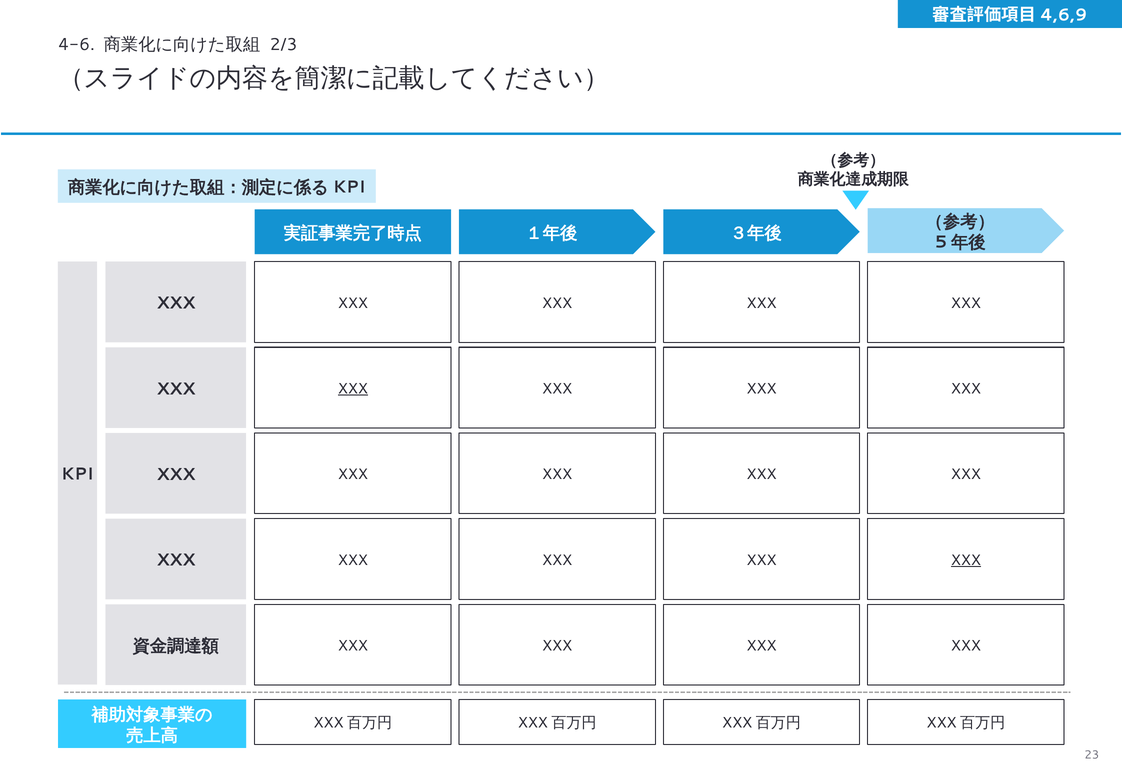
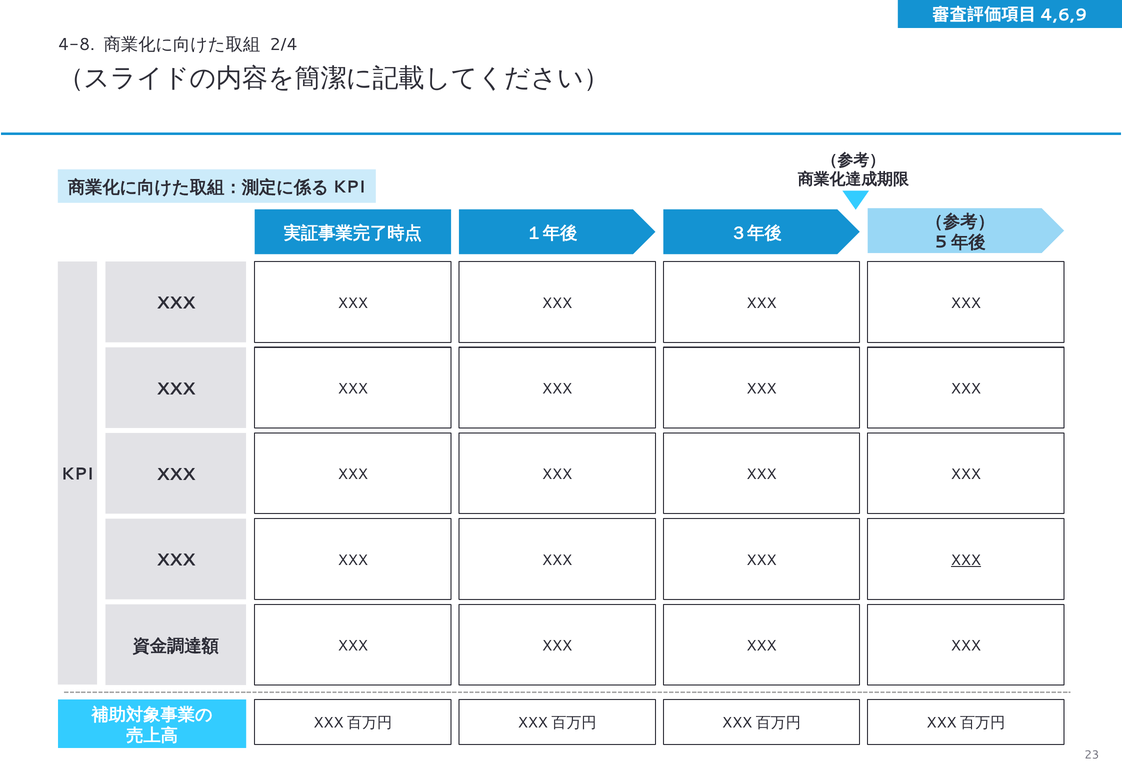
4-6: 4-6 -> 4-8 (76, 44)
2/3: 2/3 -> 2/4 (284, 44)
XXX underline: present -> none (353, 389)
